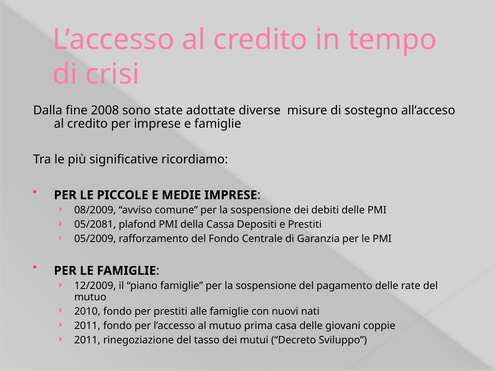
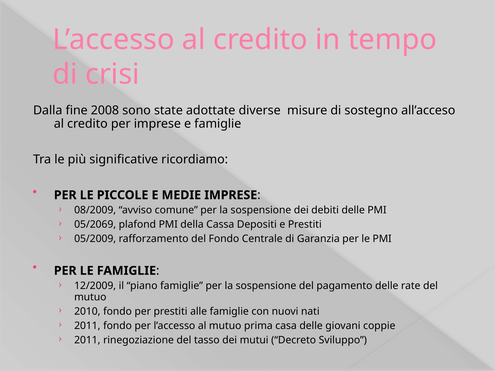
05/2081: 05/2081 -> 05/2069 (95, 225)
